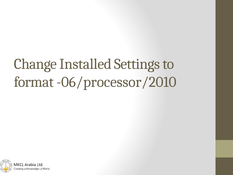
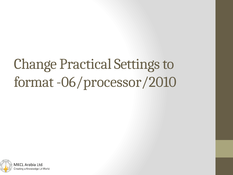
Installed: Installed -> Practical (86, 64)
